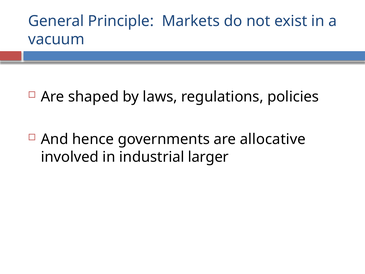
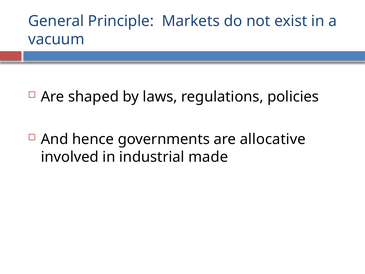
larger: larger -> made (208, 157)
